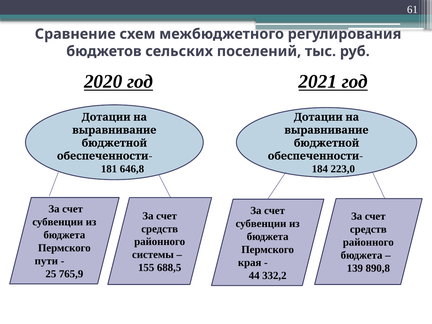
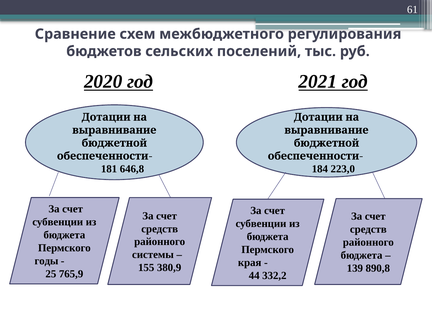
пути: пути -> годы (46, 261)
688,5: 688,5 -> 380,9 (169, 268)
